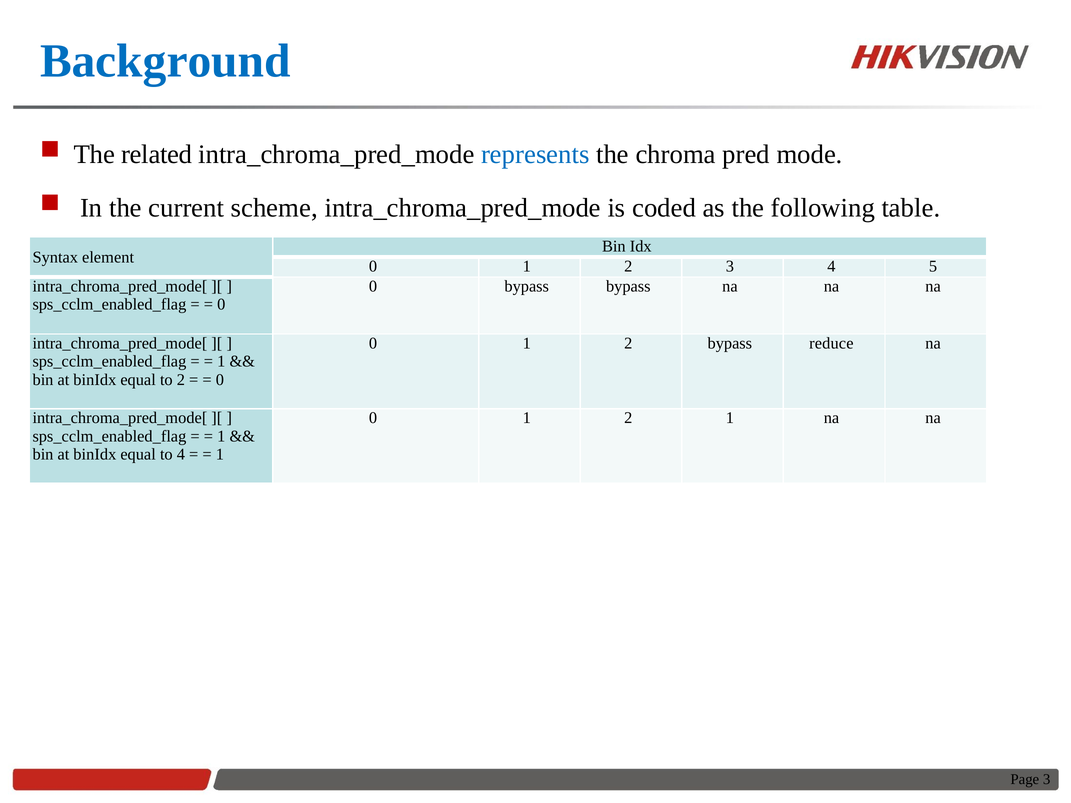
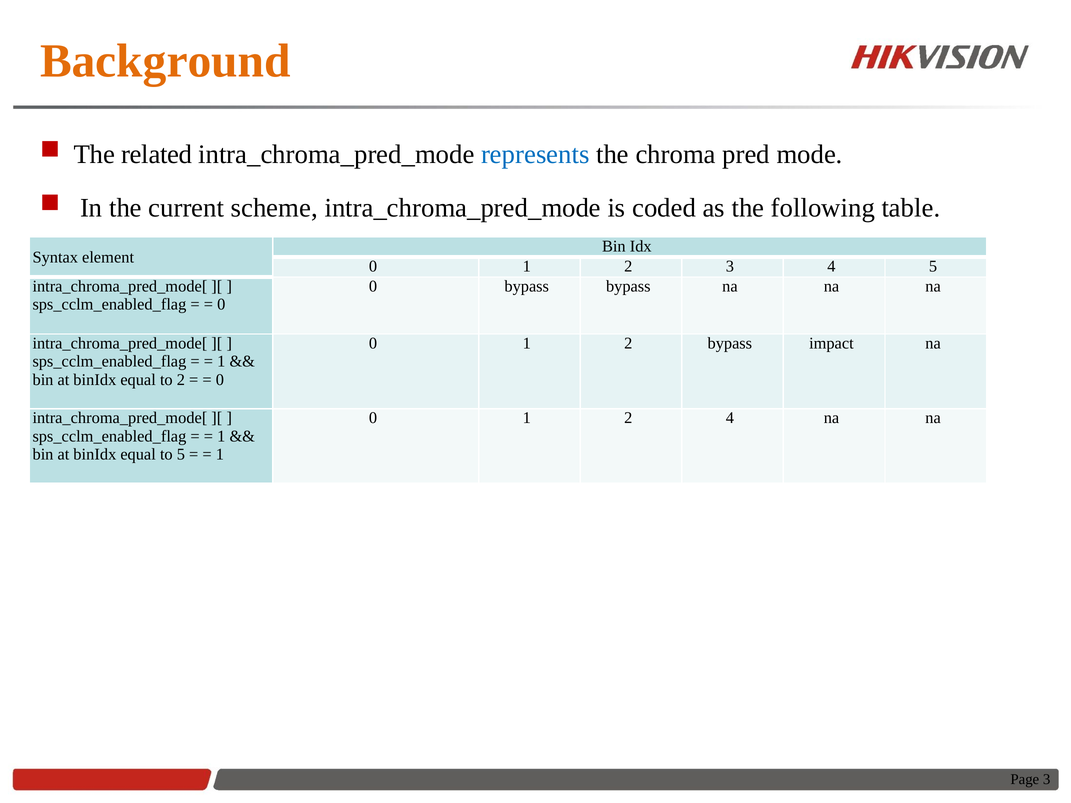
Background colour: blue -> orange (165, 61)
reduce: reduce -> impact (831, 343)
2 1: 1 -> 4 (730, 418)
to 4: 4 -> 5 (181, 454)
